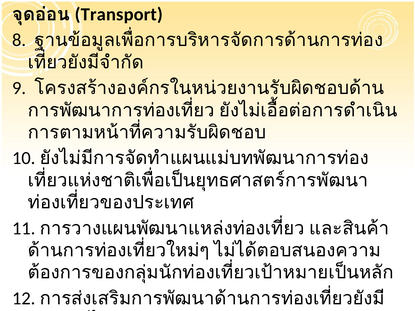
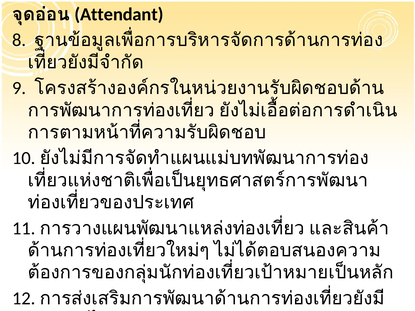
Transport: Transport -> Attendant (119, 14)
